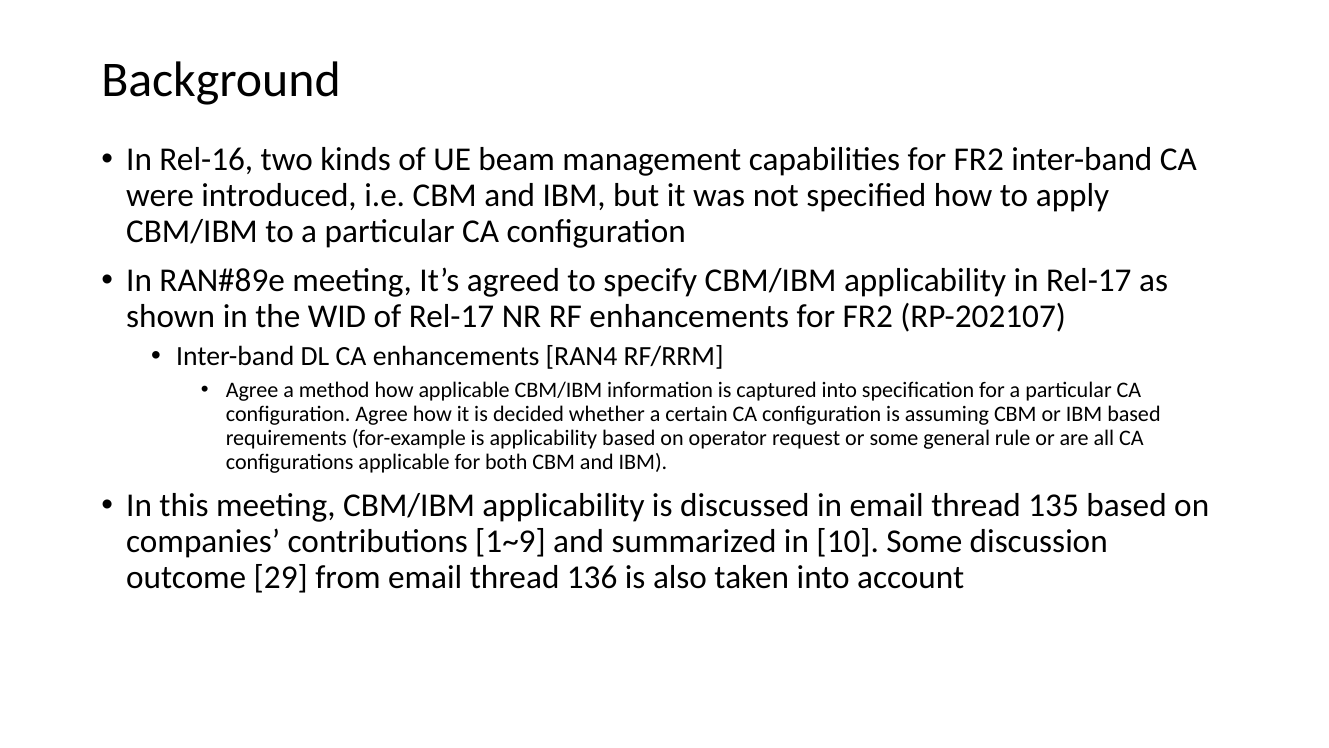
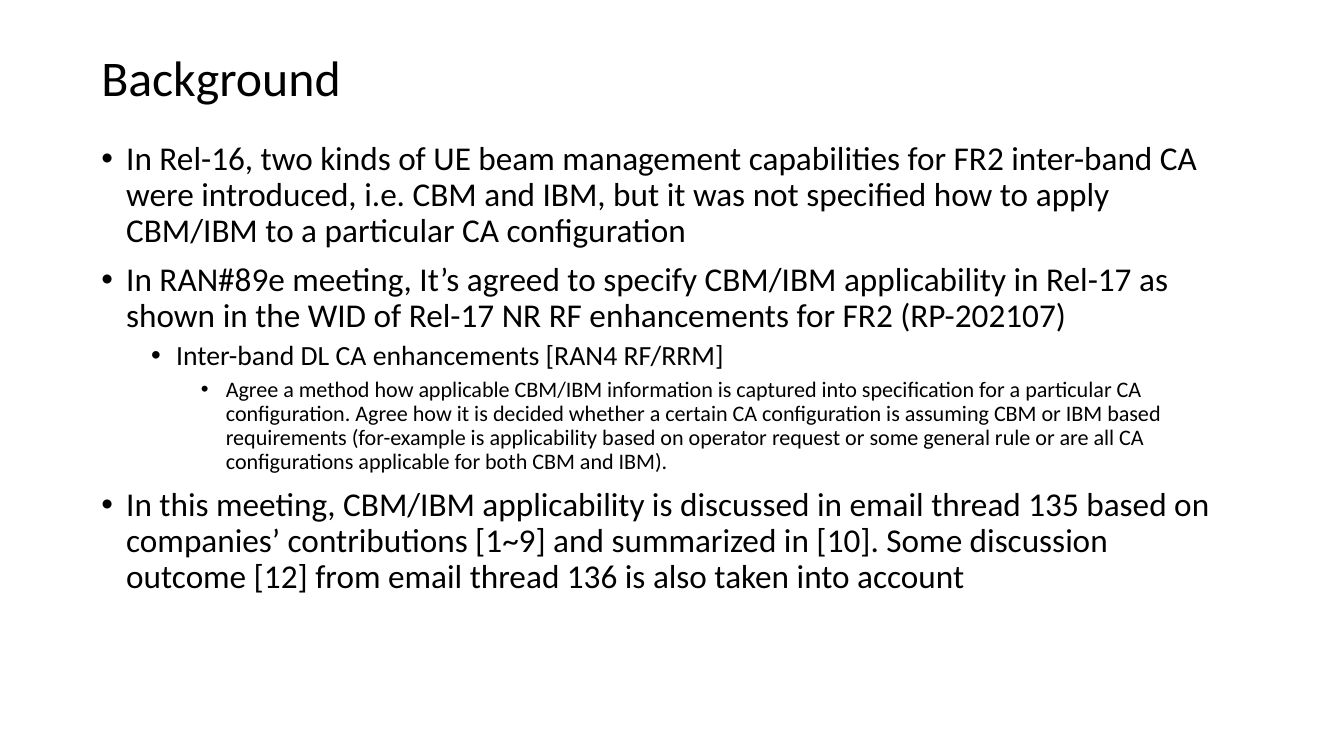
29: 29 -> 12 (281, 577)
